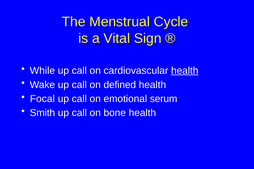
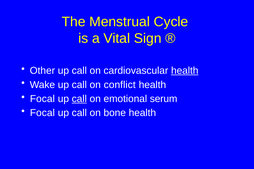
While: While -> Other (42, 71)
defined: defined -> conflict (120, 85)
call underline: none -> present (79, 99)
Smith: Smith -> Focal (42, 113)
